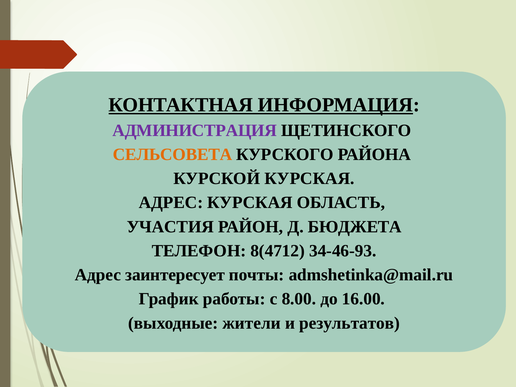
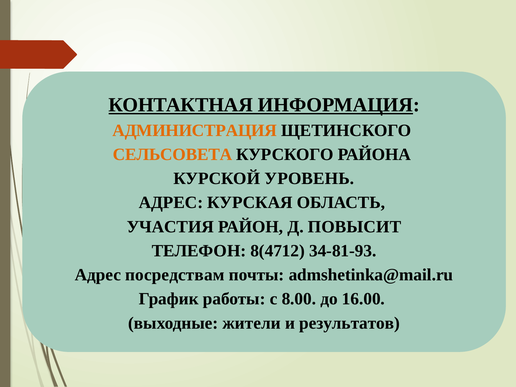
АДМИНИСТРАЦИЯ colour: purple -> orange (195, 130)
КУРСКОЙ КУРСКАЯ: КУРСКАЯ -> УРОВЕНЬ (309, 179)
БЮДЖЕТА: БЮДЖЕТА -> ПОВЫСИТ (355, 227)
34-46-93: 34-46-93 -> 34-81-93 (343, 251)
заинтересует: заинтересует -> посредствам (175, 275)
